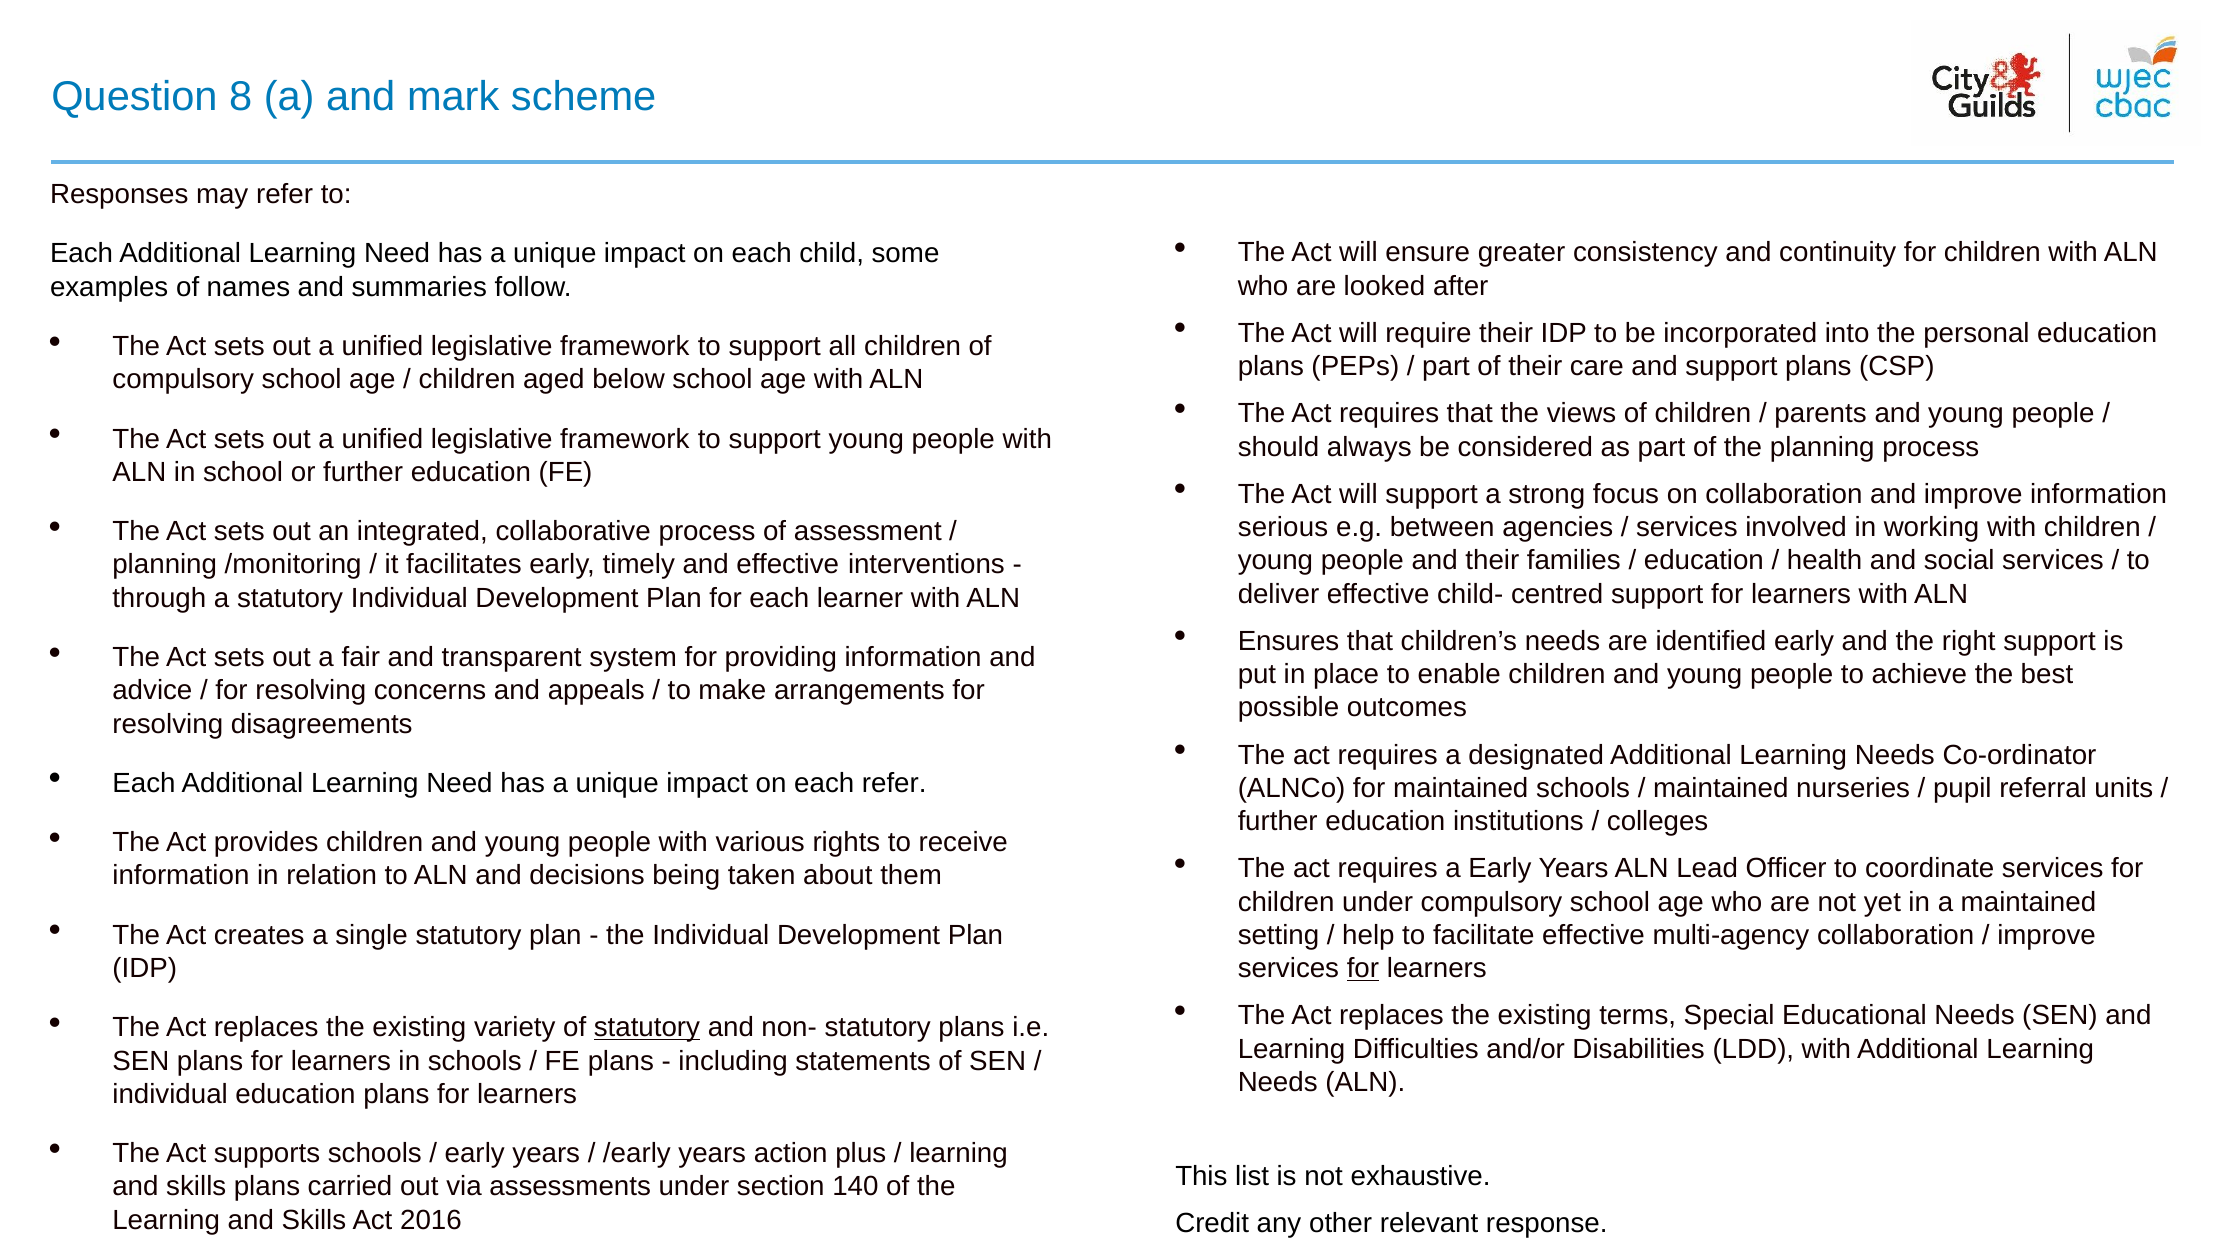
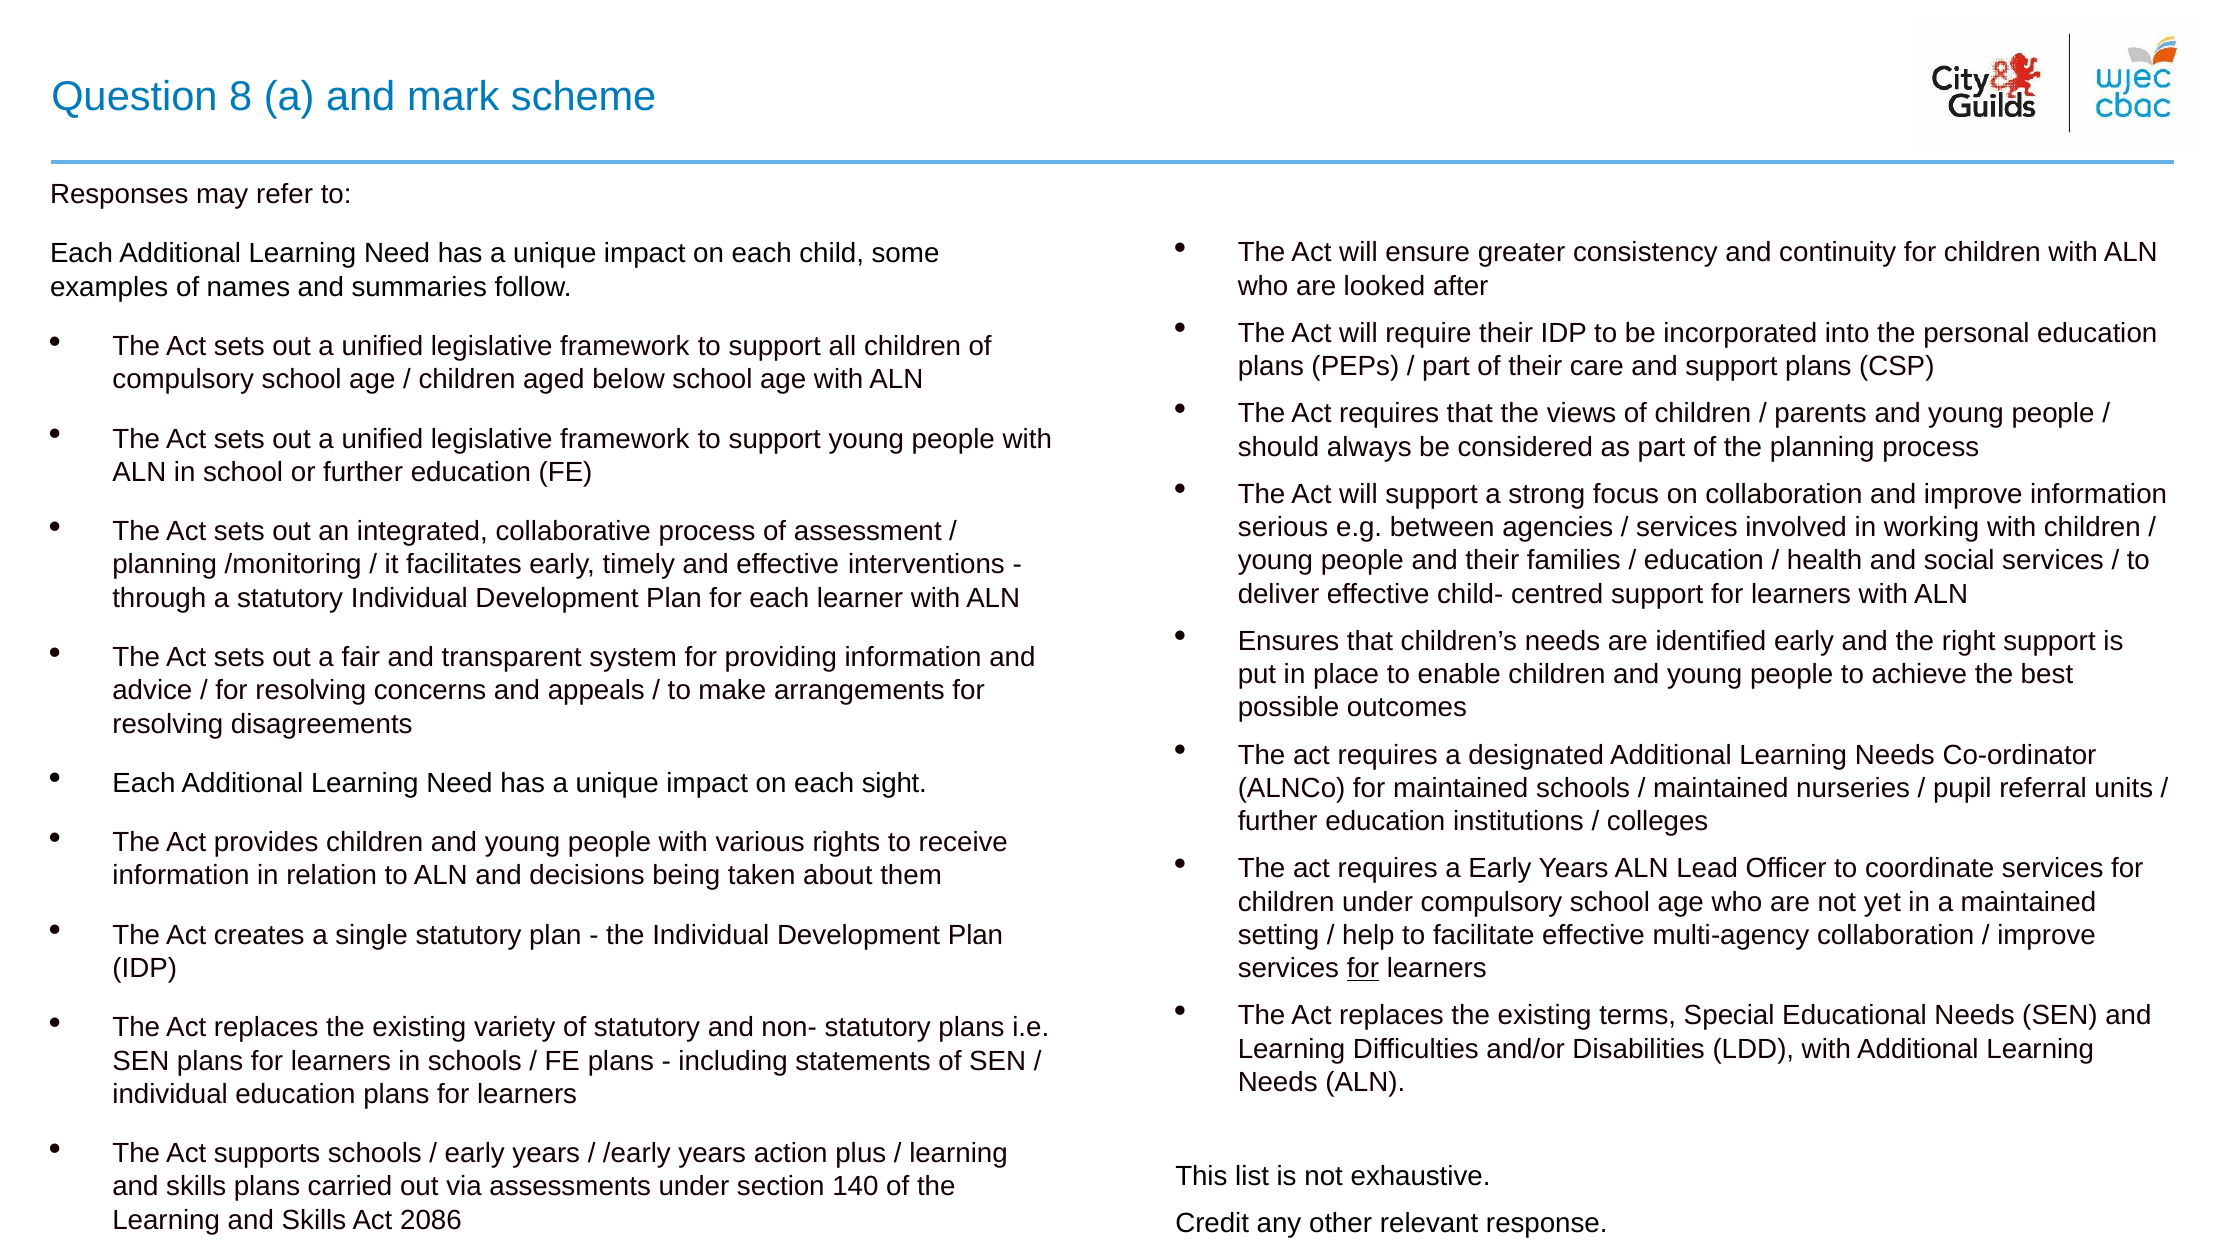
each refer: refer -> sight (894, 783)
statutory underline: present -> none (647, 1028)
2016: 2016 -> 2086 (431, 1220)
